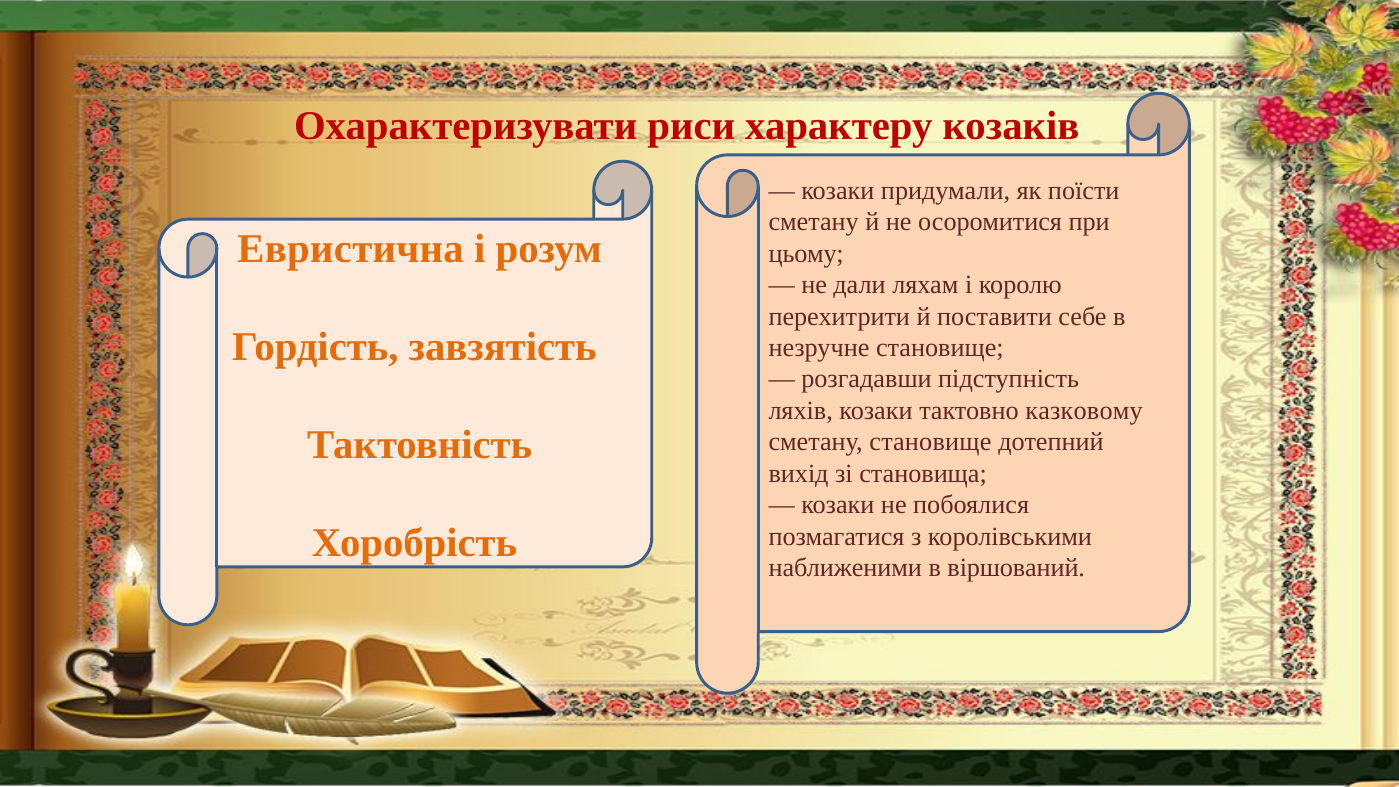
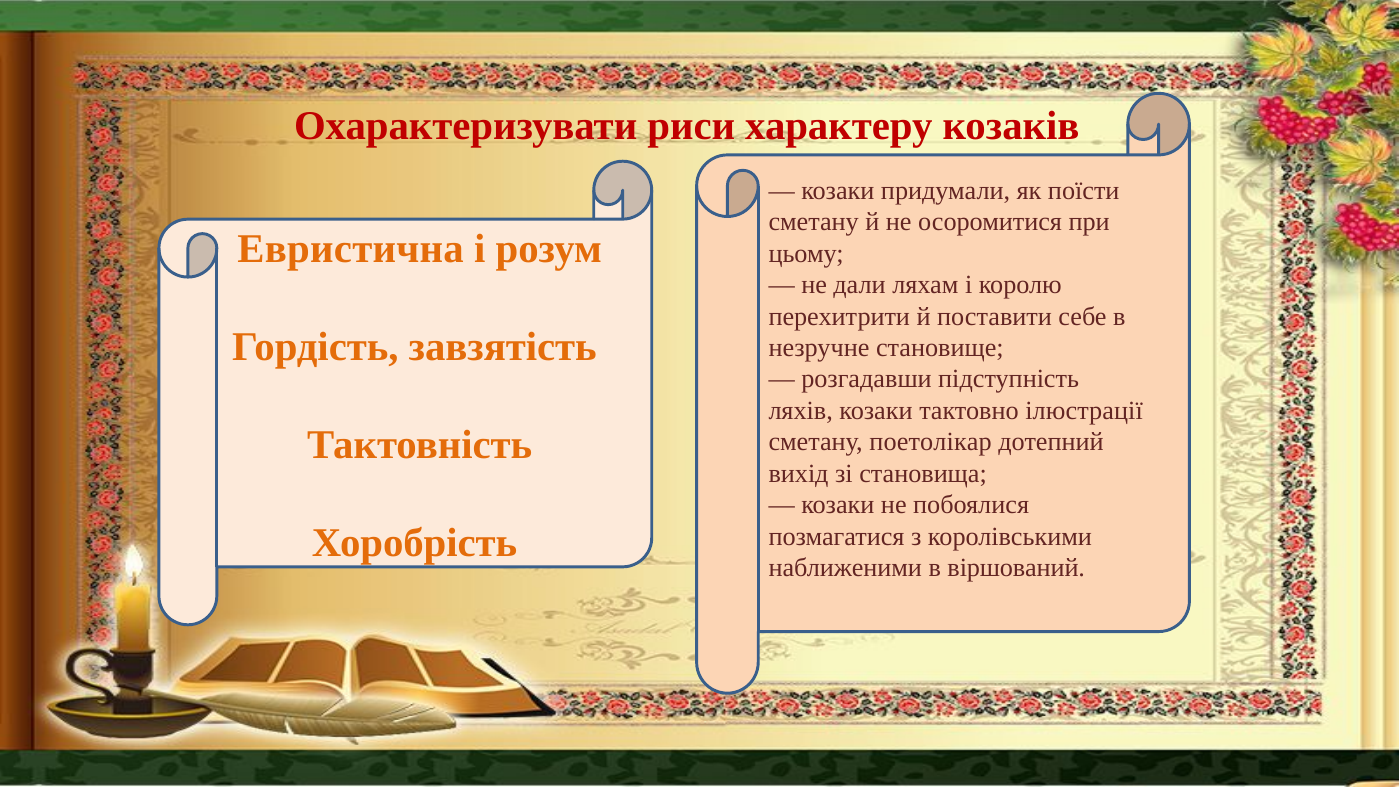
казковому: казковому -> ілюстрації (1084, 411)
сметану становище: становище -> поетолікар (931, 442)
